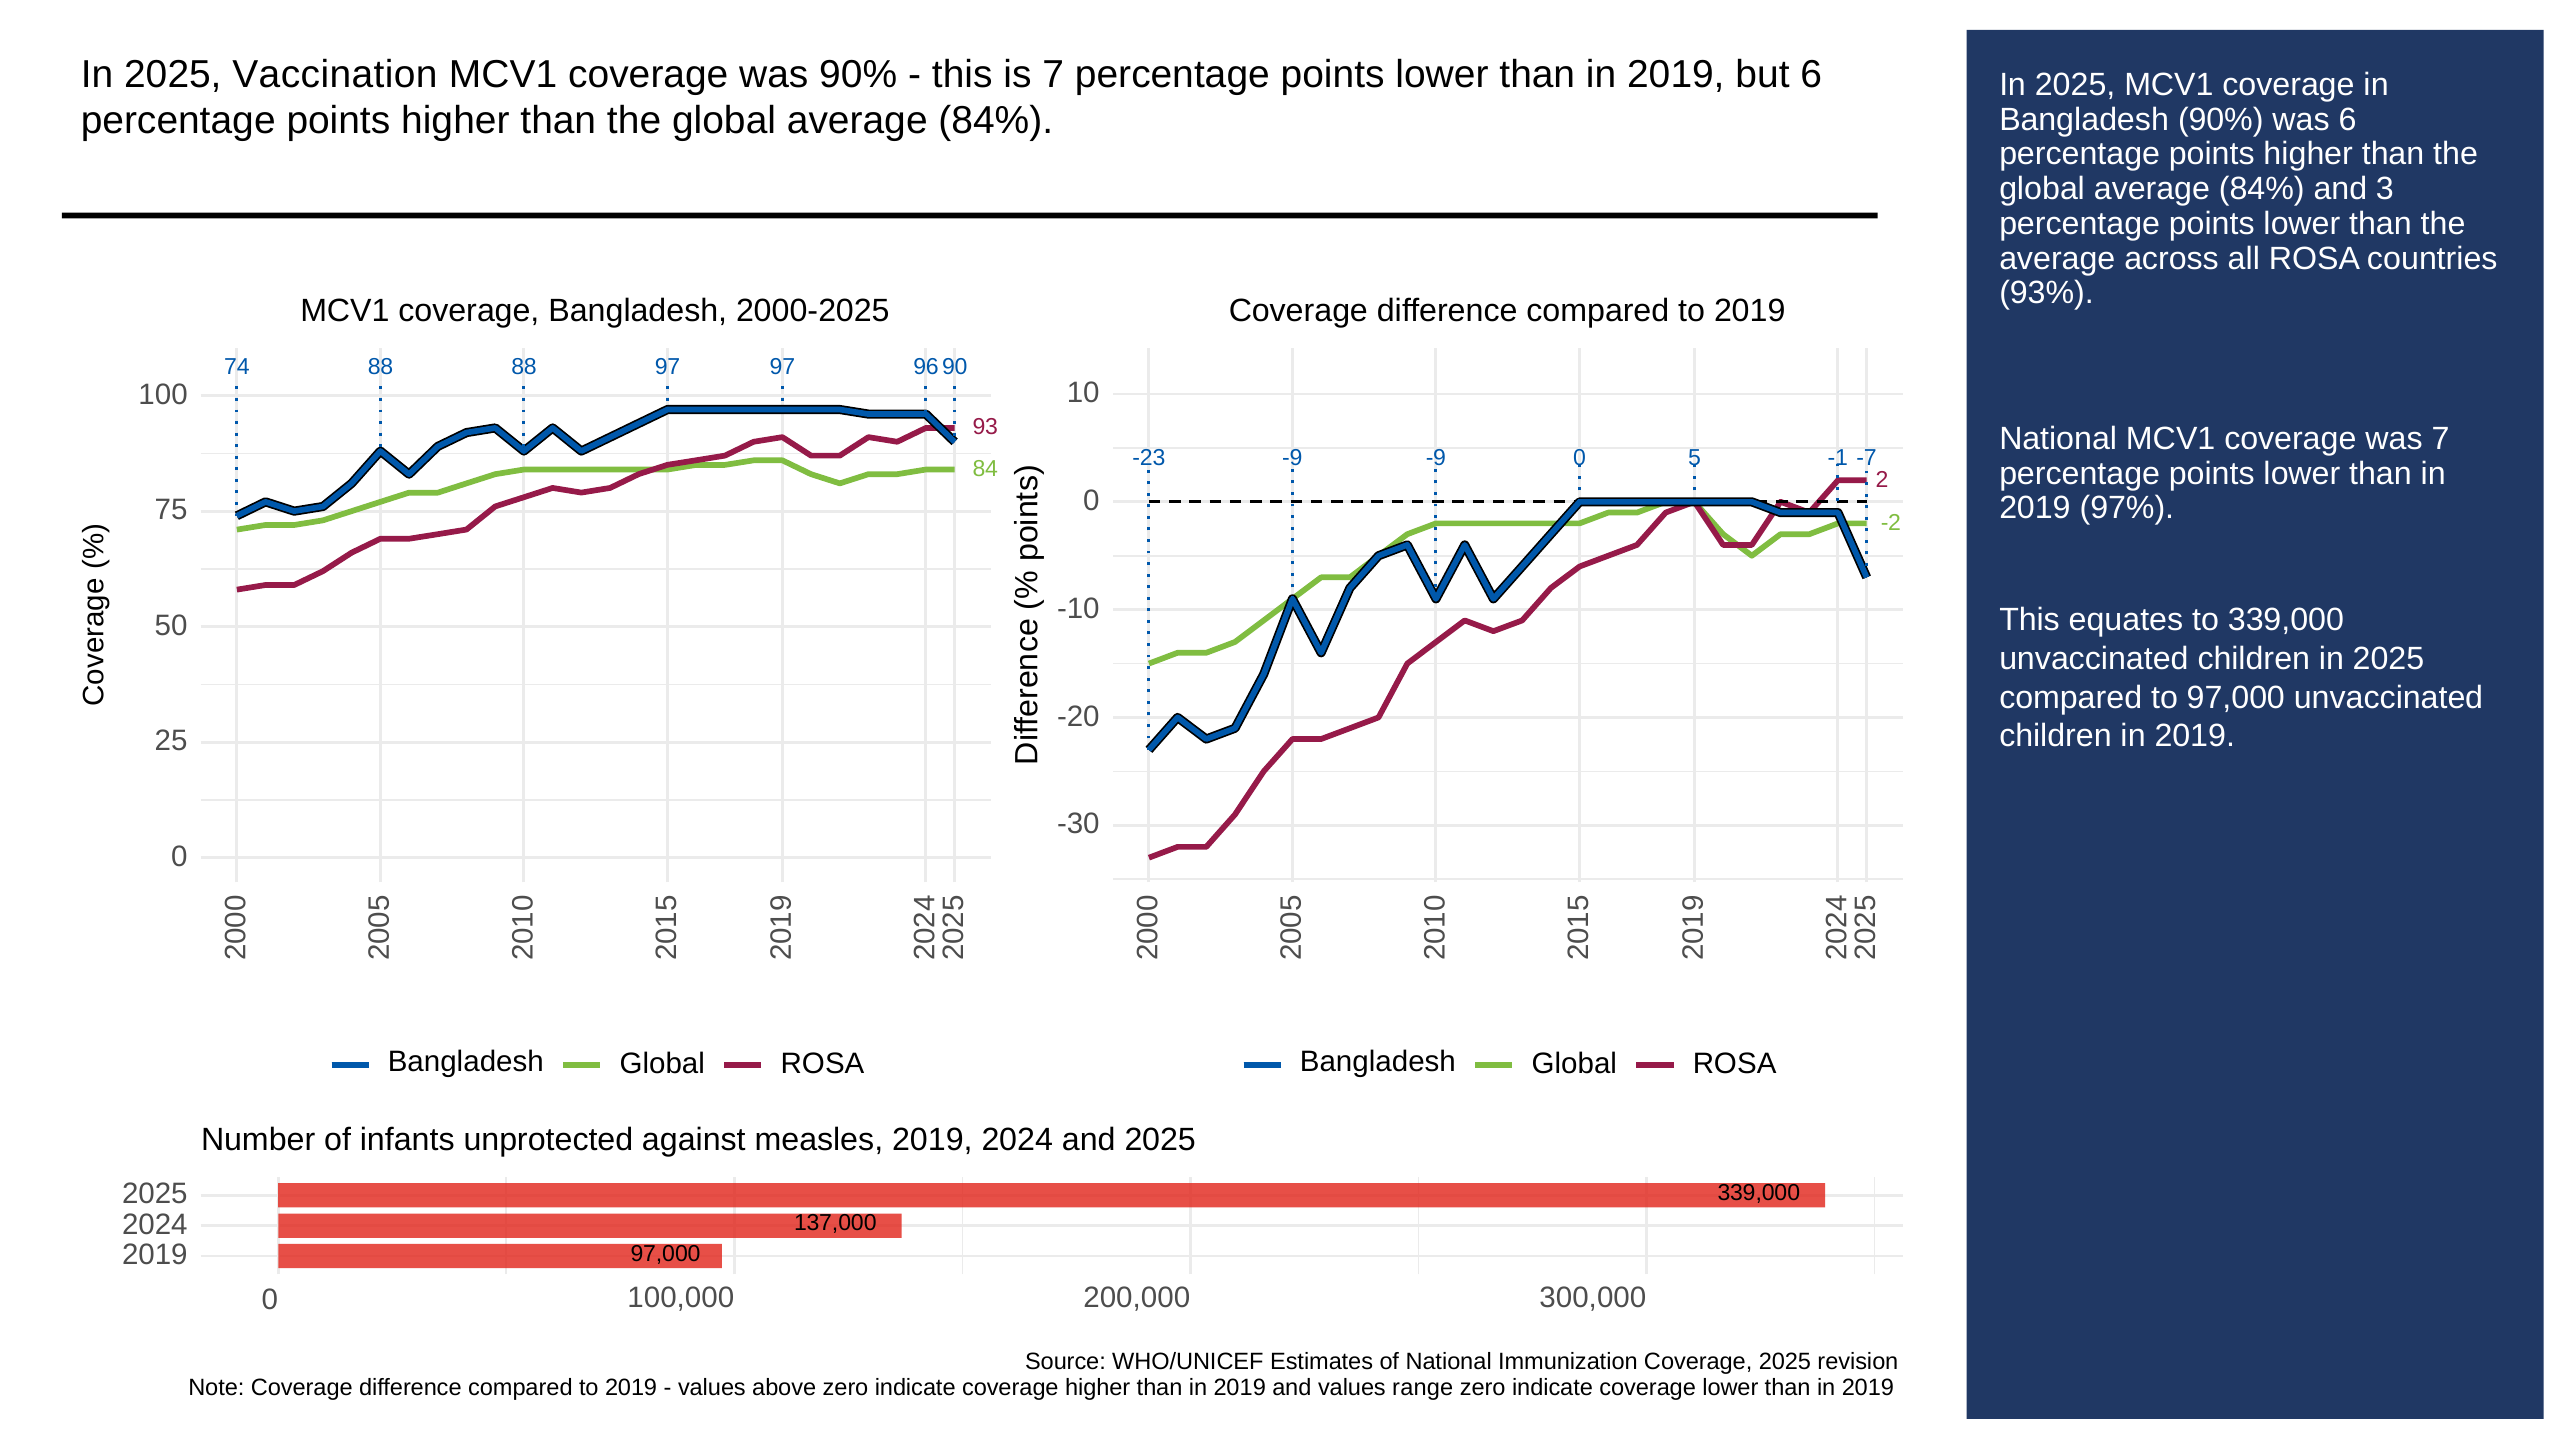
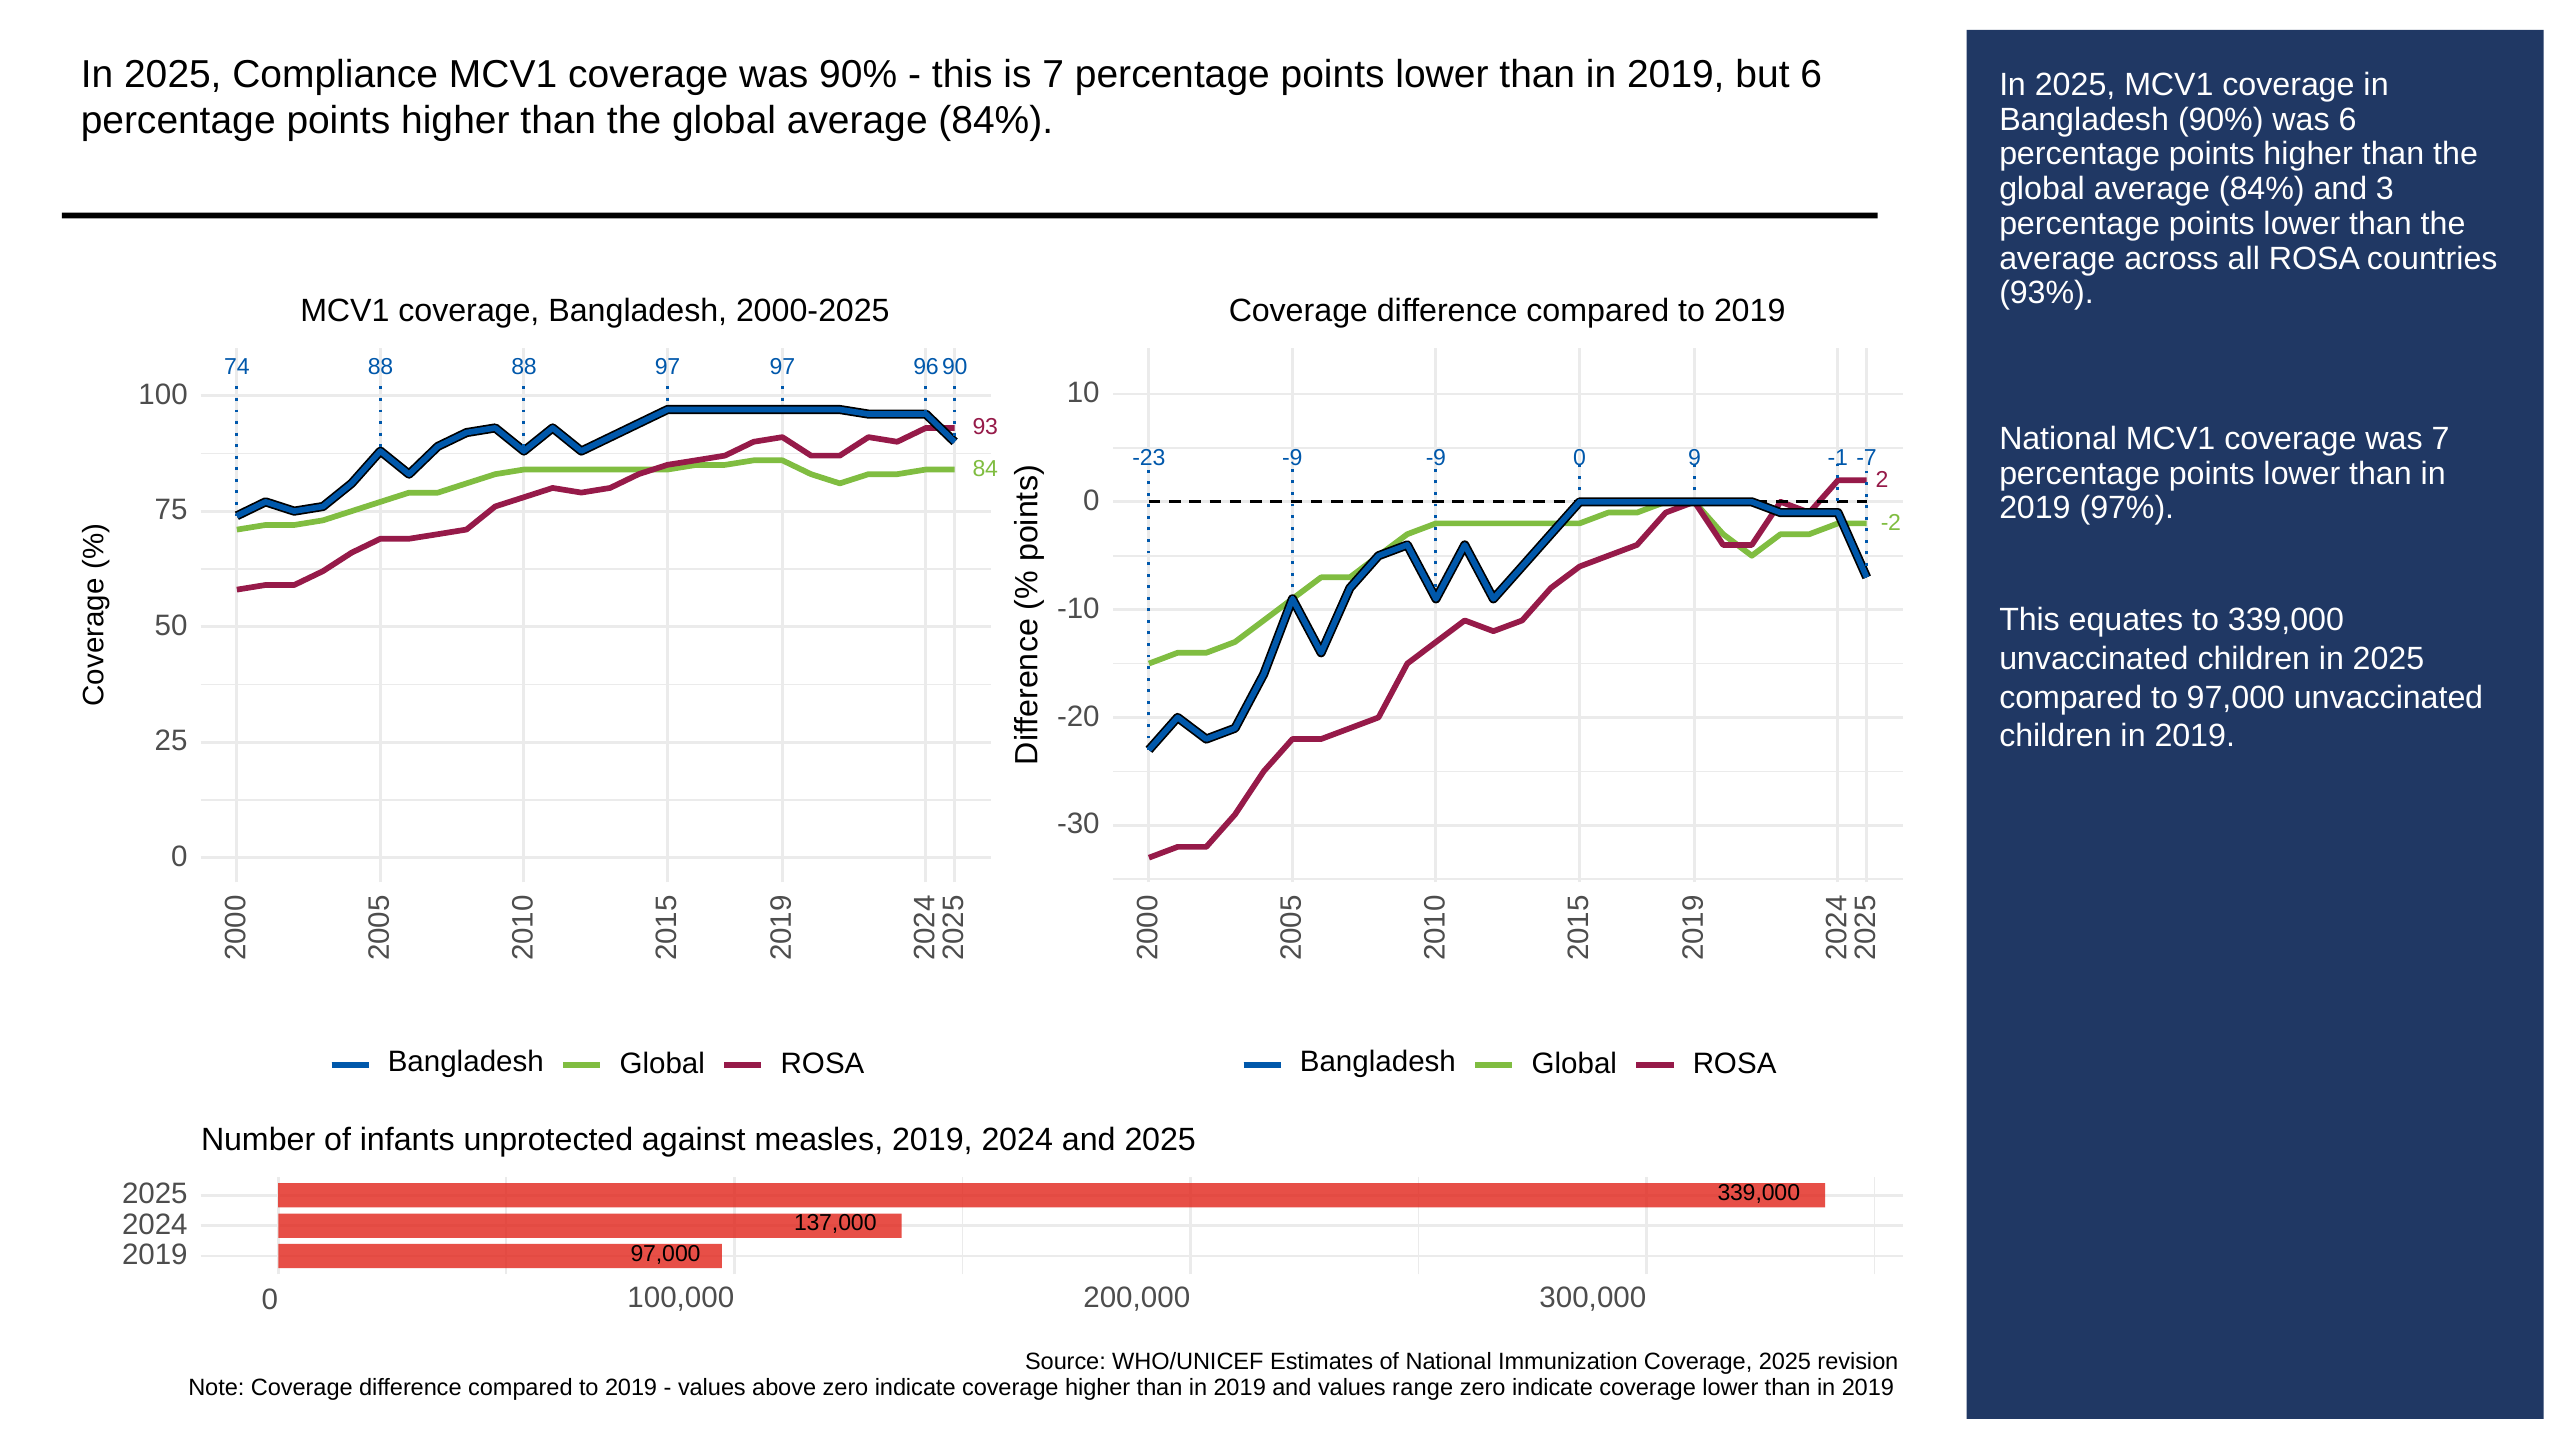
Vaccination: Vaccination -> Compliance (335, 74)
-9 0 5: 5 -> 9 (1694, 458)
